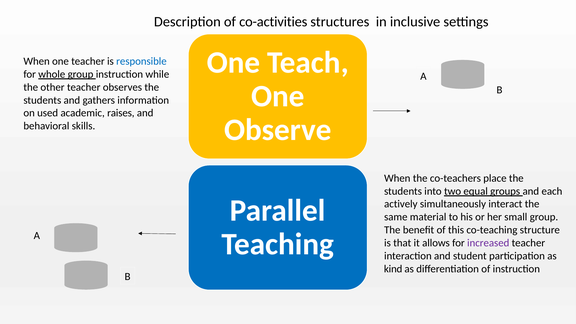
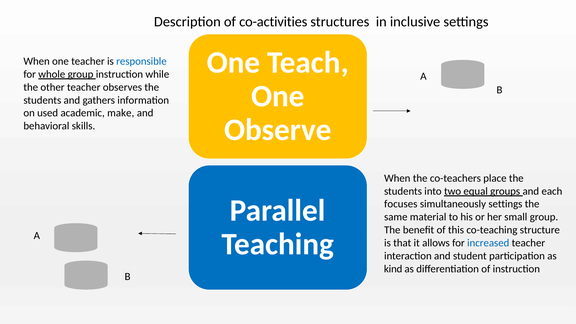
raises: raises -> make (121, 113)
actively: actively -> focuses (401, 204)
simultaneously interact: interact -> settings (505, 204)
increased colour: purple -> blue (488, 243)
